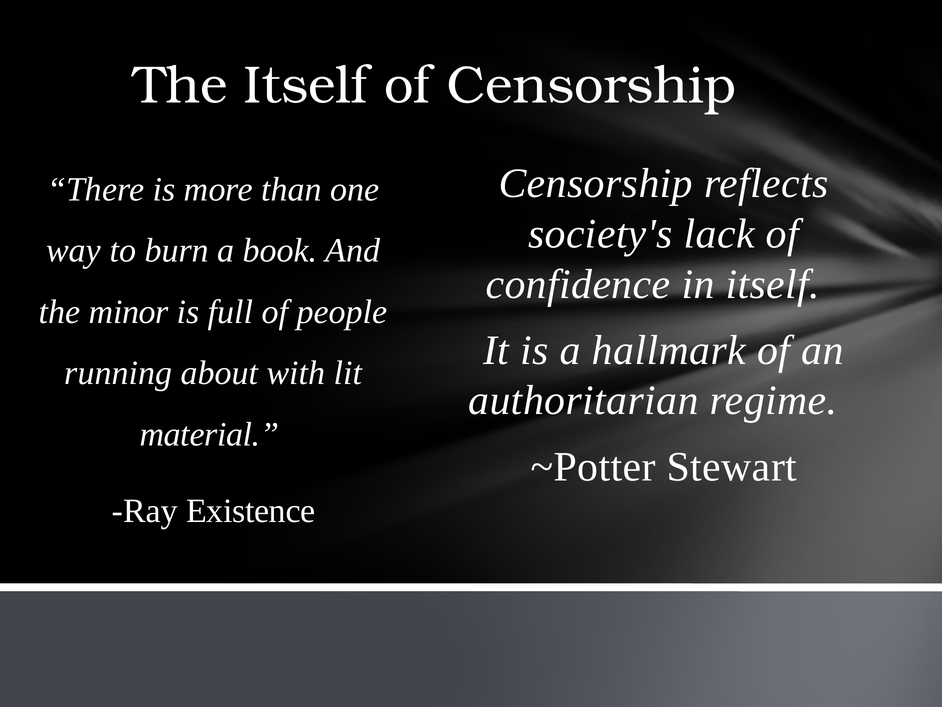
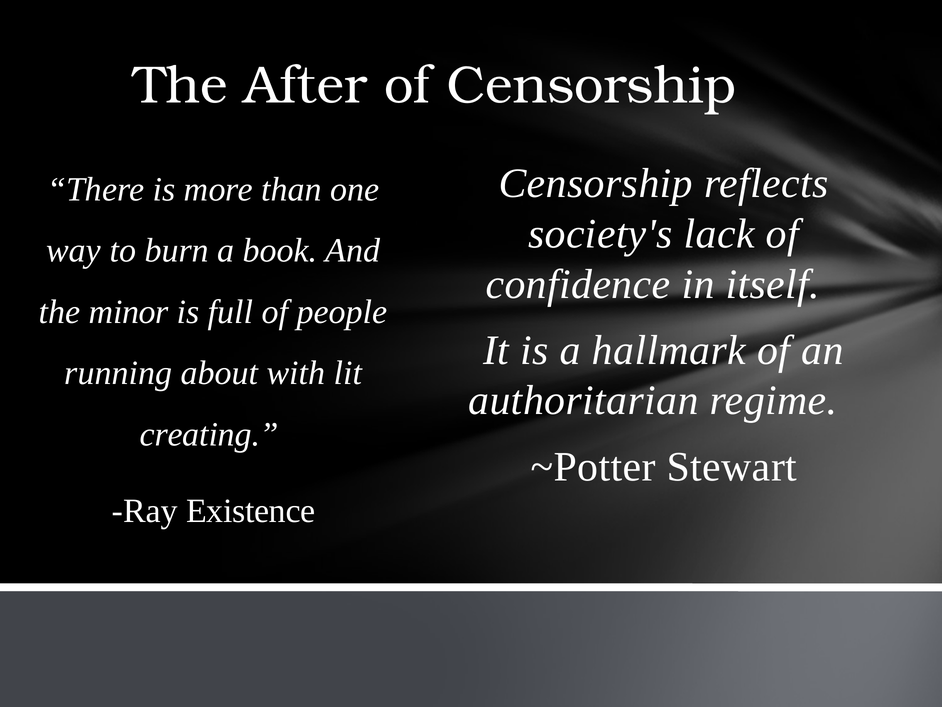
The Itself: Itself -> After (306, 85)
material: material -> creating (209, 434)
